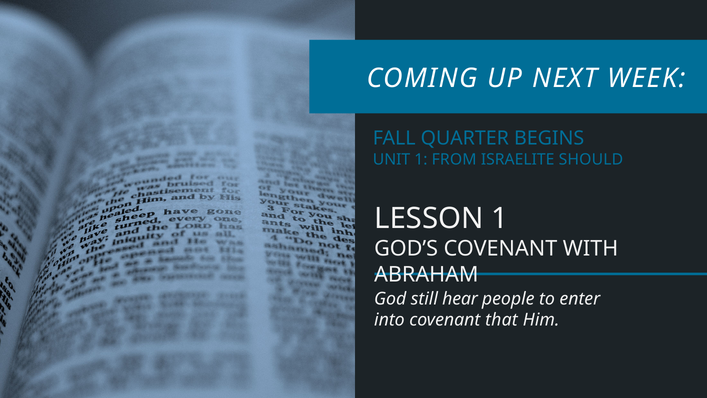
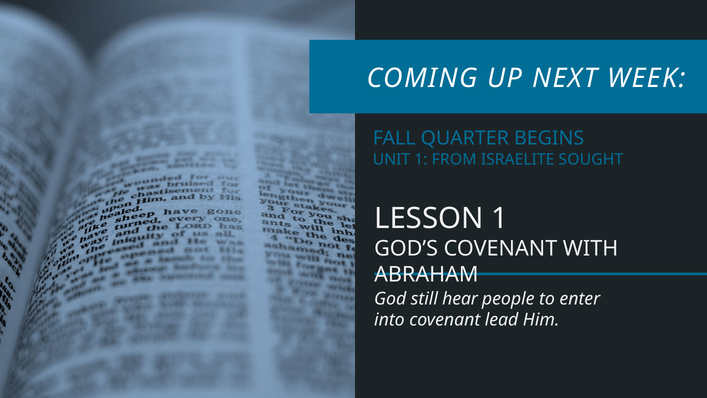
SHOULD: SHOULD -> SOUGHT (591, 159)
that: that -> lead (502, 320)
